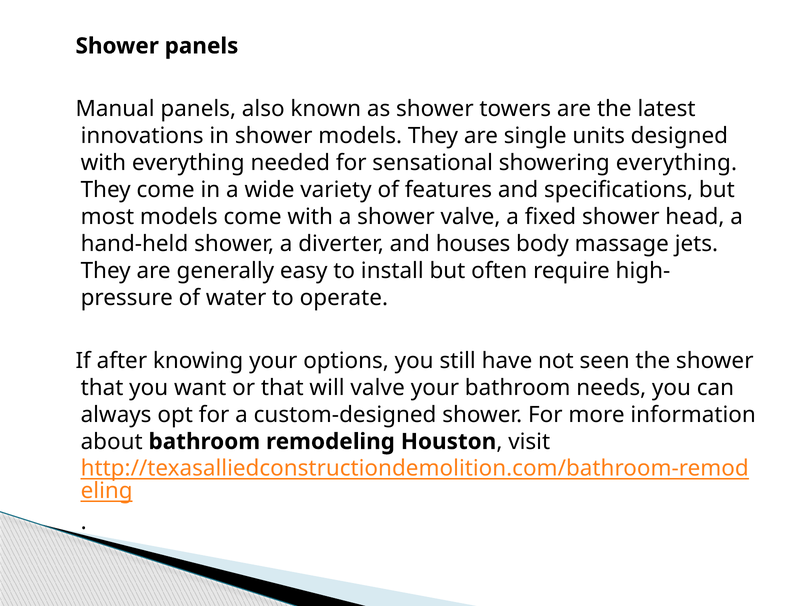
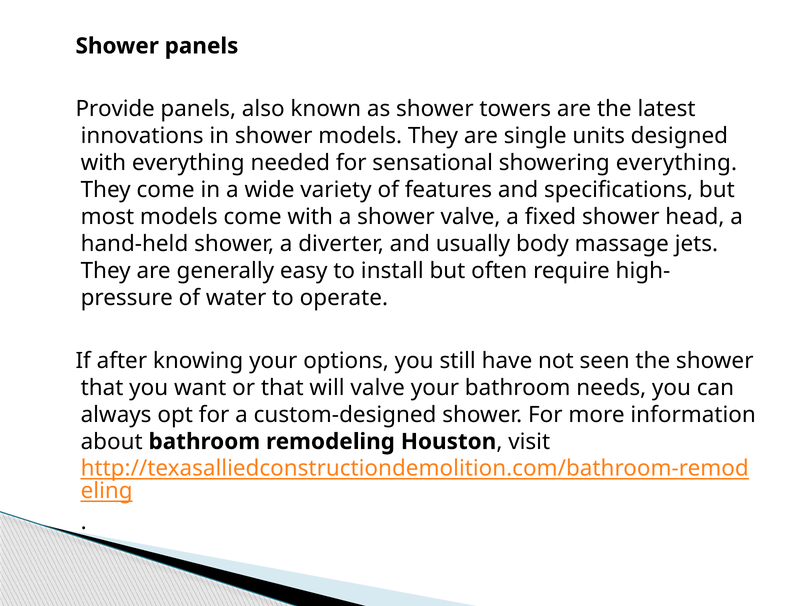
Manual: Manual -> Provide (115, 109)
houses: houses -> usually (473, 244)
